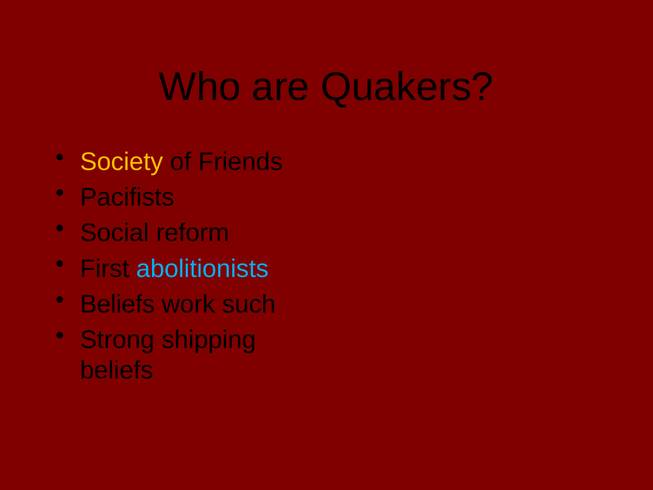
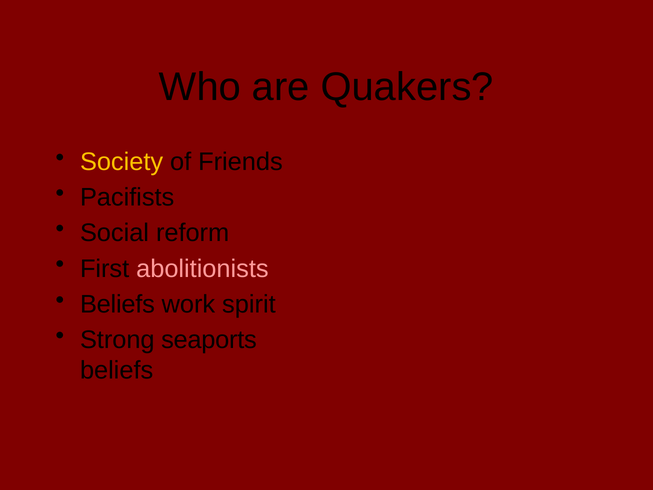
abolitionists colour: light blue -> pink (202, 269)
such: such -> spirit (249, 304)
shipping: shipping -> seaports (209, 340)
